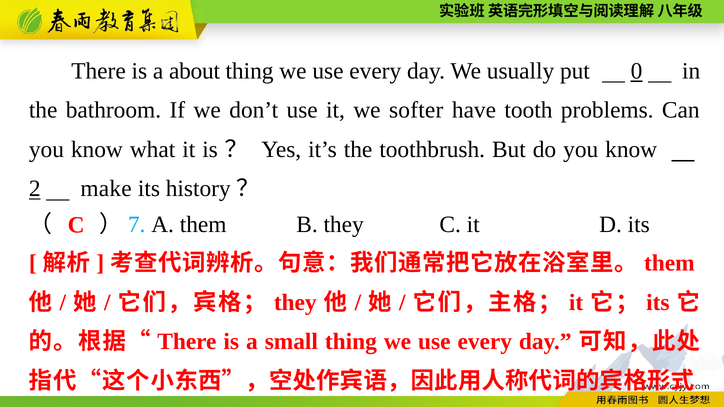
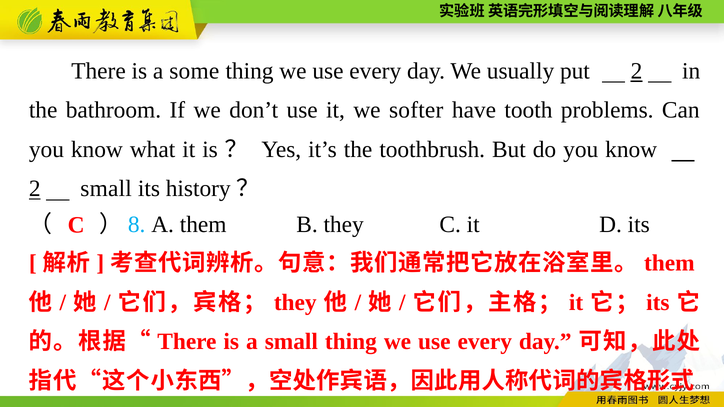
about: about -> some (194, 71)
put 0: 0 -> 2 (637, 71)
2 make: make -> small (106, 189)
7: 7 -> 8 (137, 225)
